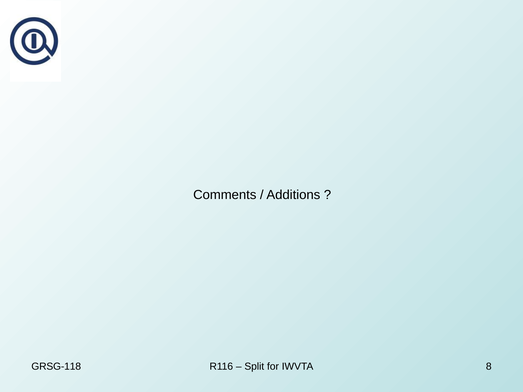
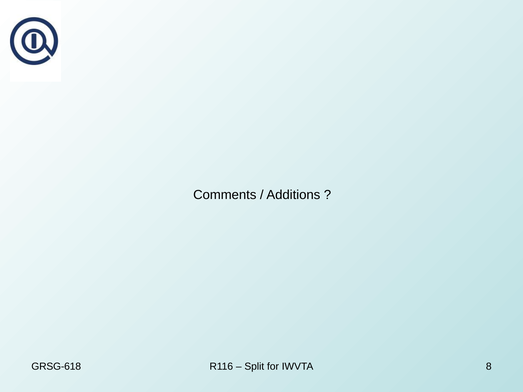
GRSG-118: GRSG-118 -> GRSG-618 (56, 367)
